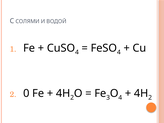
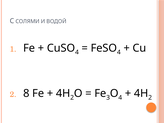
0: 0 -> 8 (26, 93)
